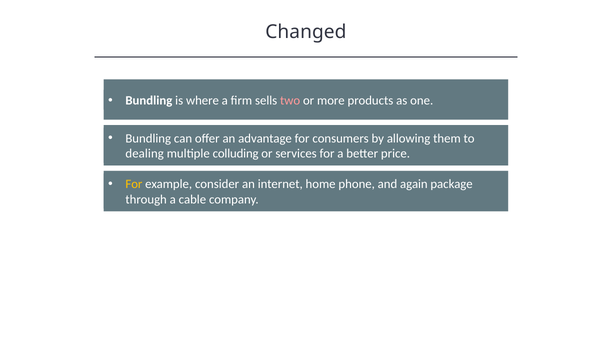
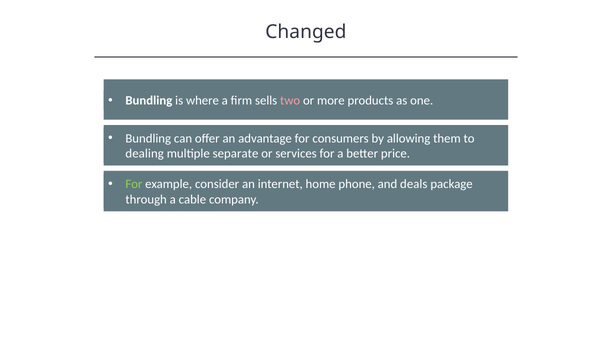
colluding: colluding -> separate (236, 154)
For colour: yellow -> light green (134, 184)
again: again -> deals (414, 184)
